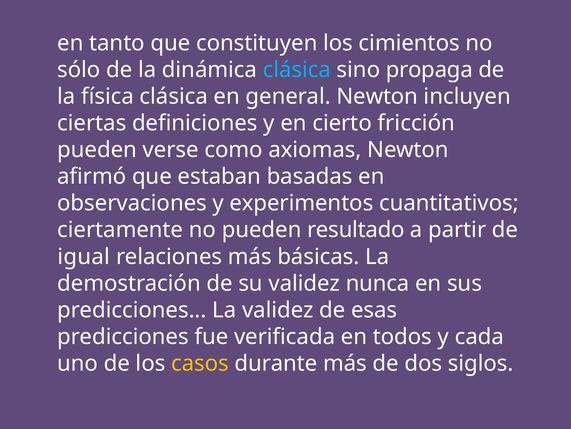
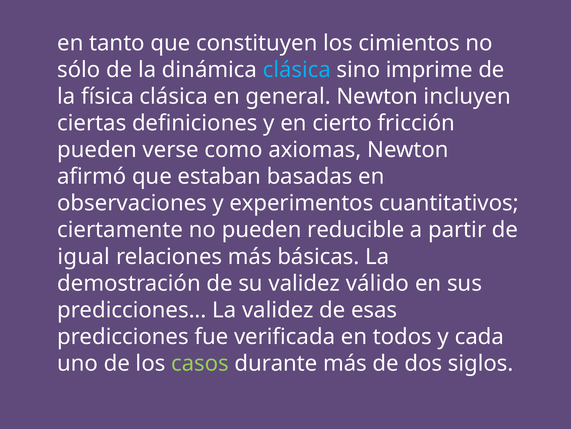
propaga: propaga -> imprime (429, 70)
resultado: resultado -> reducible (356, 230)
nunca: nunca -> válido (377, 283)
casos colour: yellow -> light green (200, 363)
